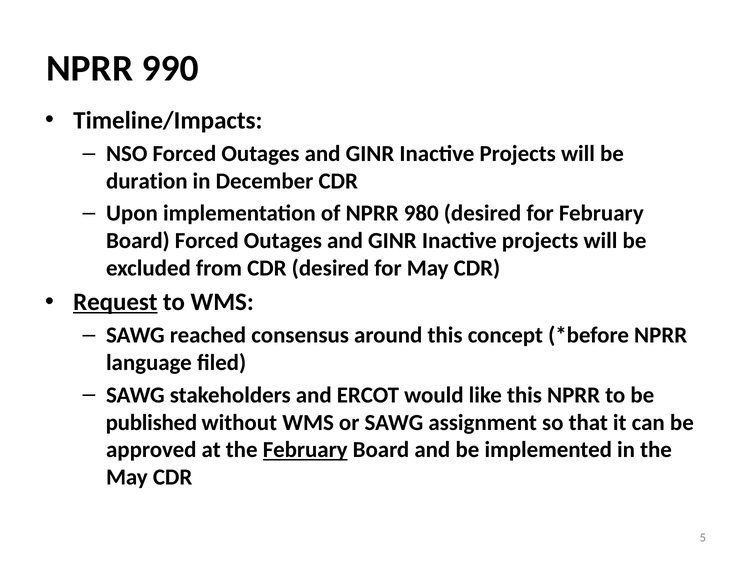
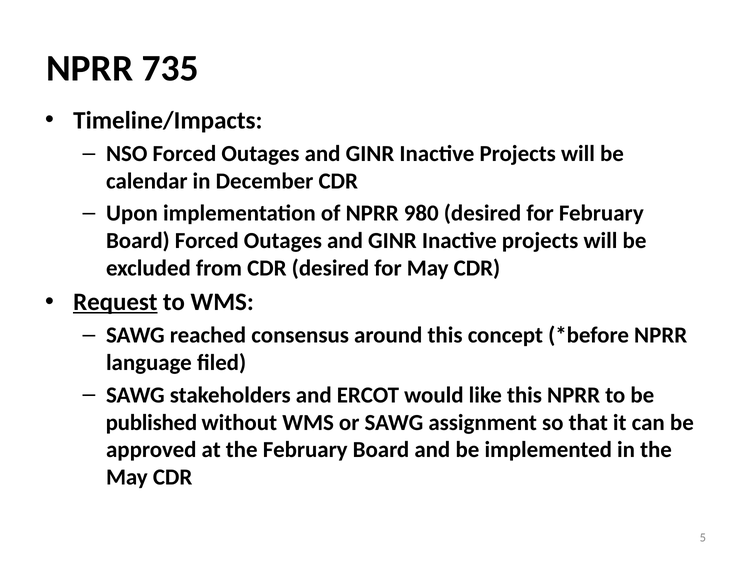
990: 990 -> 735 (170, 68)
duration: duration -> calendar (147, 181)
February underline: present -> none (305, 450)
